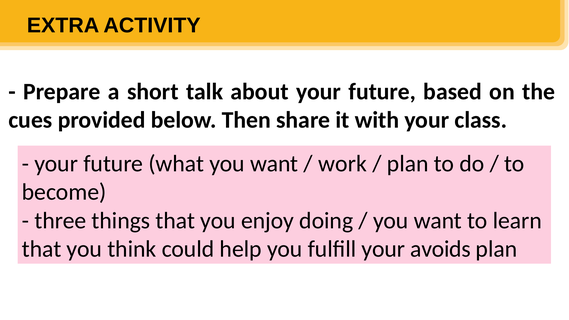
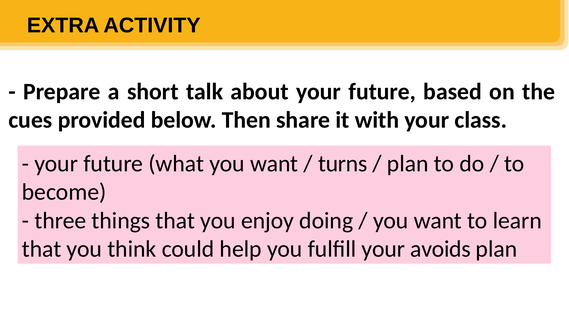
work: work -> turns (343, 164)
